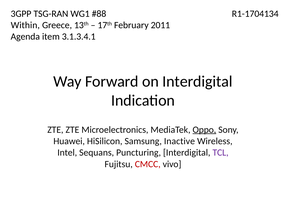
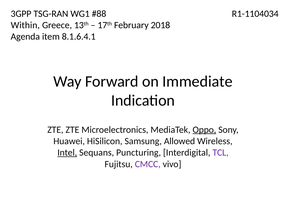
R1-1704134: R1-1704134 -> R1-1104034 (255, 14)
2011: 2011 -> 2018 (160, 25)
3.1.3.4.1: 3.1.3.4.1 -> 8.1.6.4.1 (79, 37)
on Interdigital: Interdigital -> Immediate (197, 81)
Inactive: Inactive -> Allowed (180, 141)
Intel underline: none -> present (67, 152)
CMCC colour: red -> purple (148, 164)
